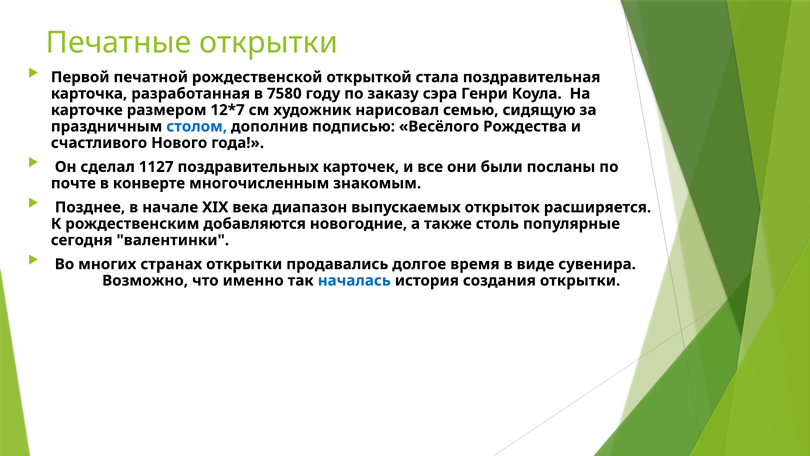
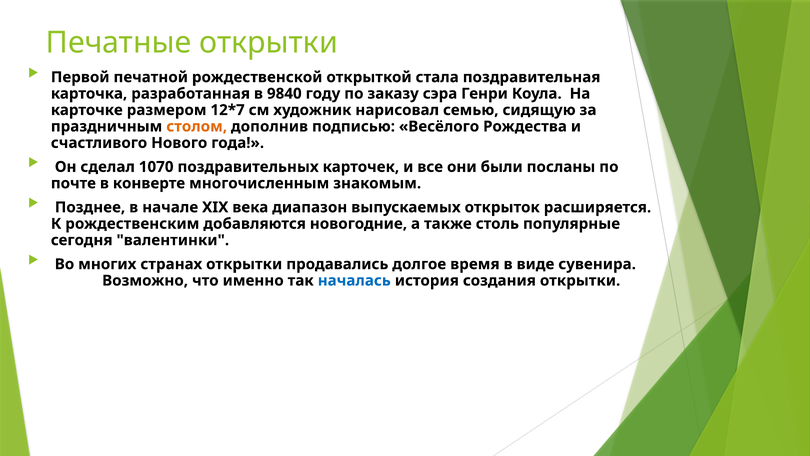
7580: 7580 -> 9840 (284, 94)
столом colour: blue -> orange (197, 126)
1127: 1127 -> 1070 (156, 167)
